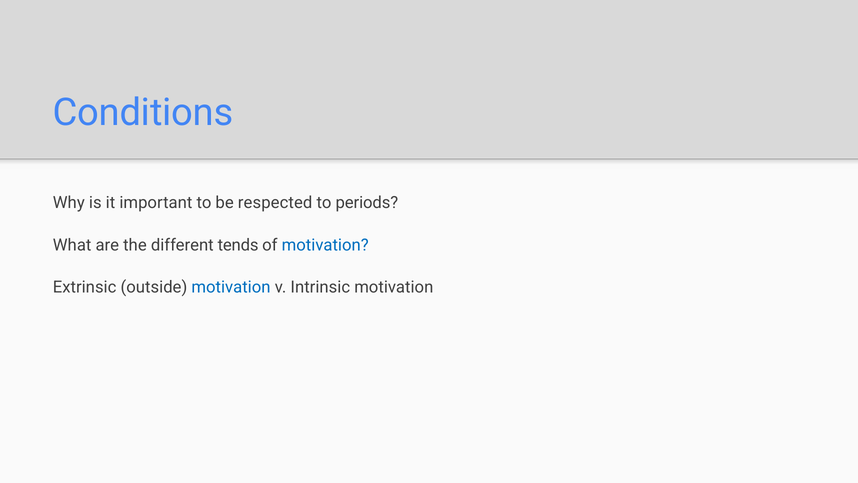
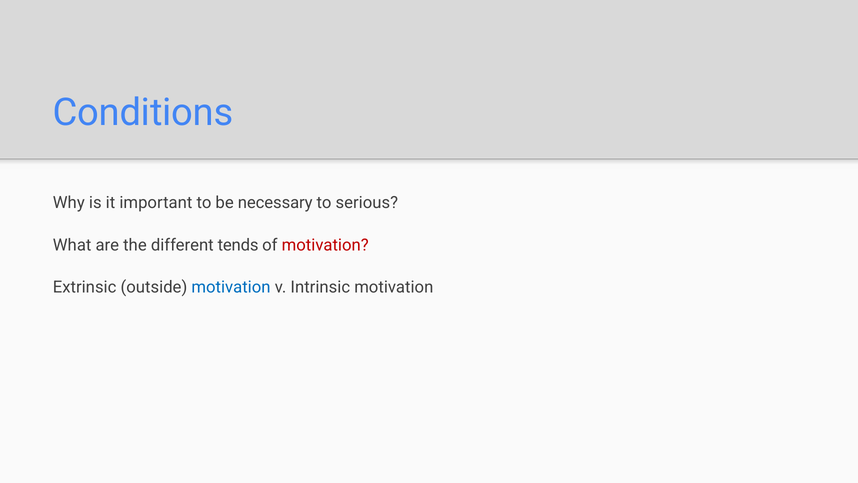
respected: respected -> necessary (275, 203)
periods: periods -> serious (367, 203)
motivation colour: blue -> red (325, 245)
